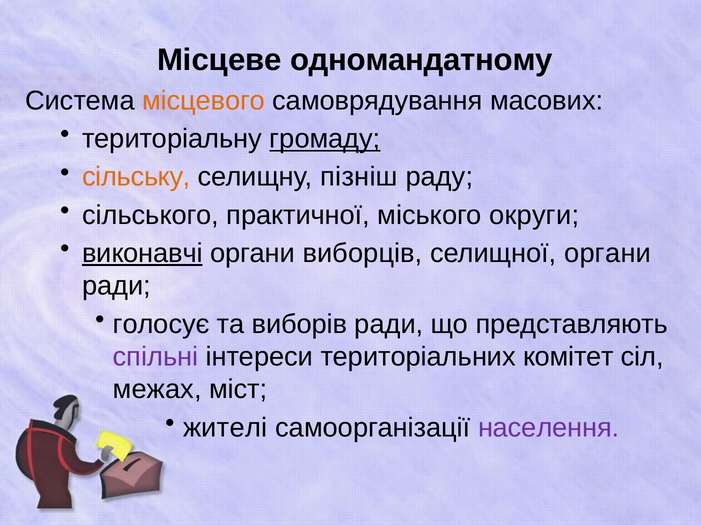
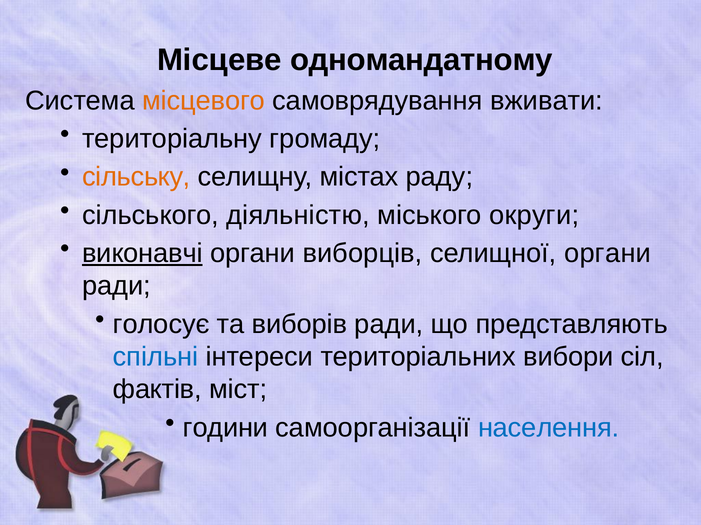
масових: масових -> вживати (547, 101)
громаду underline: present -> none (325, 139)
пізніш: пізніш -> містах (359, 177)
практичної: практичної -> діяльністю (298, 215)
спільні colour: purple -> blue (156, 357)
комітет: комітет -> вибори (568, 357)
межах: межах -> фактів (157, 390)
жителі: жителі -> години (225, 428)
населення colour: purple -> blue (549, 428)
